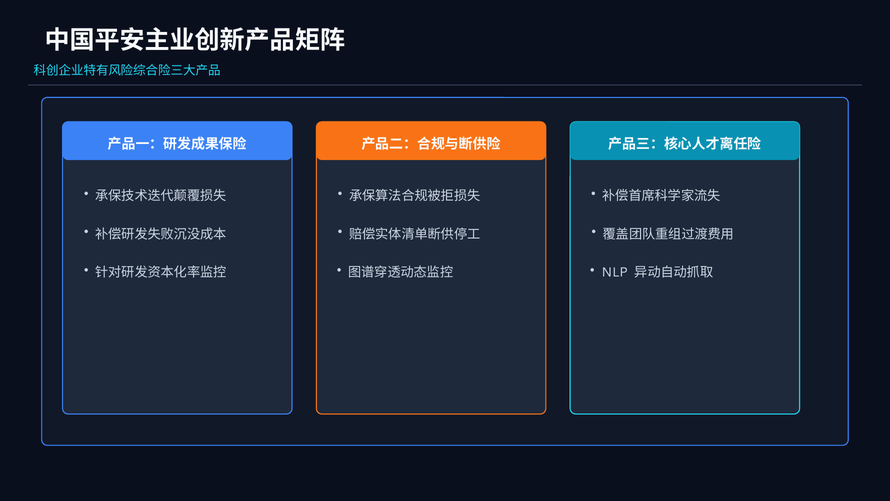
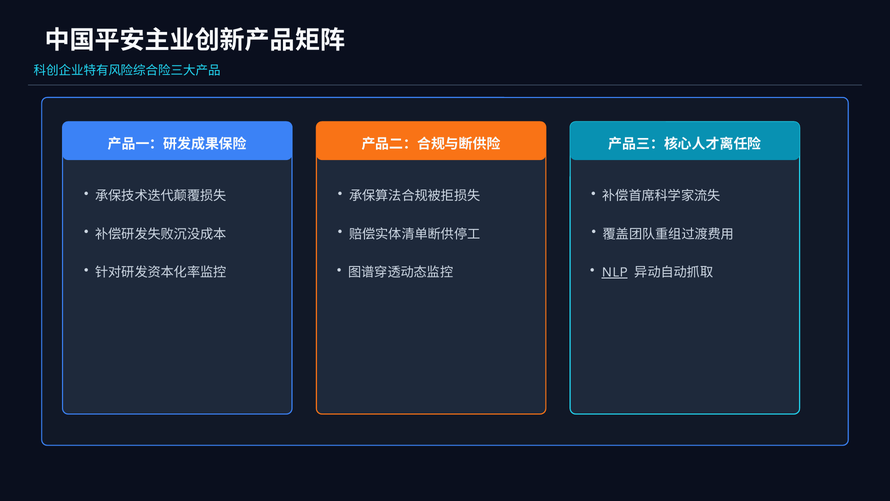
NLP underline: none -> present (614, 272)
